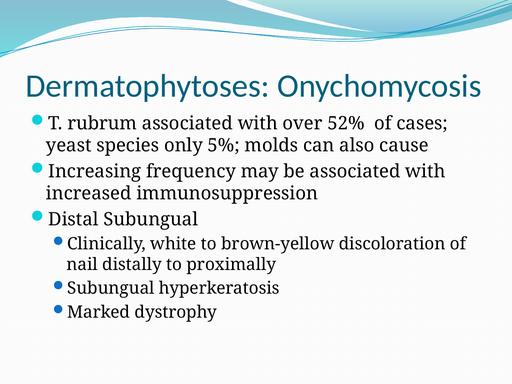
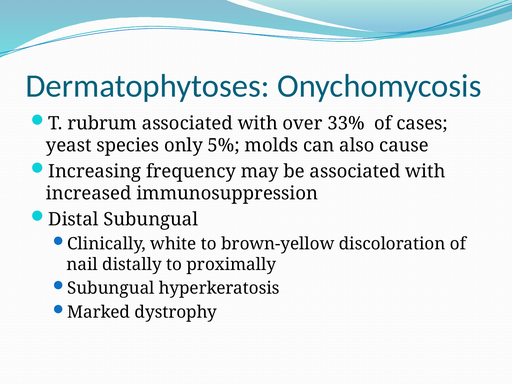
52%: 52% -> 33% (346, 123)
